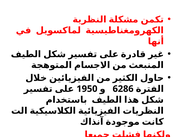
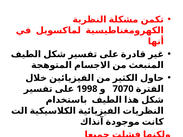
1950: 1950 -> 1998 (87, 89)
6286: 6286 -> 7070 (123, 89)
